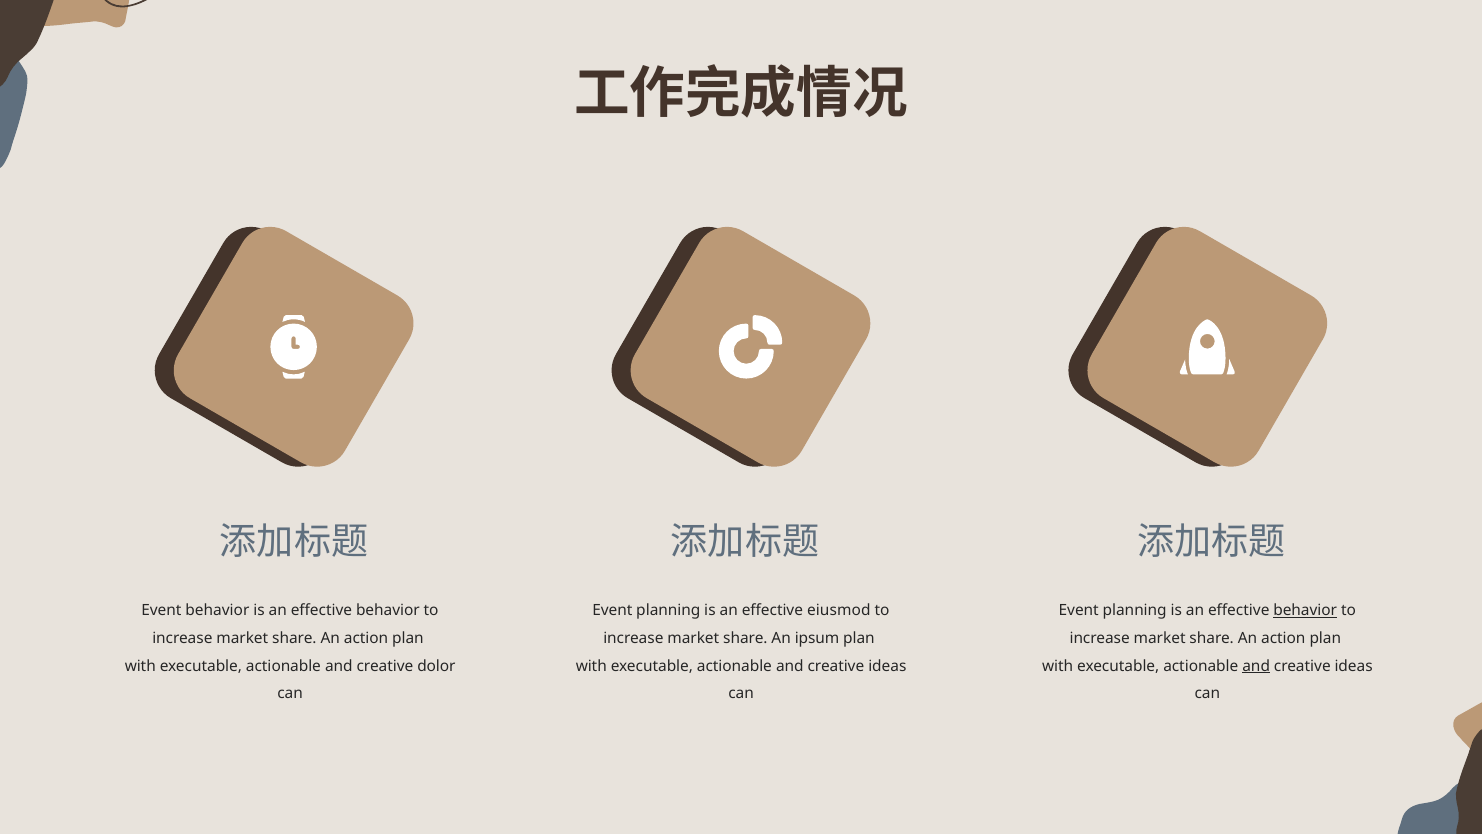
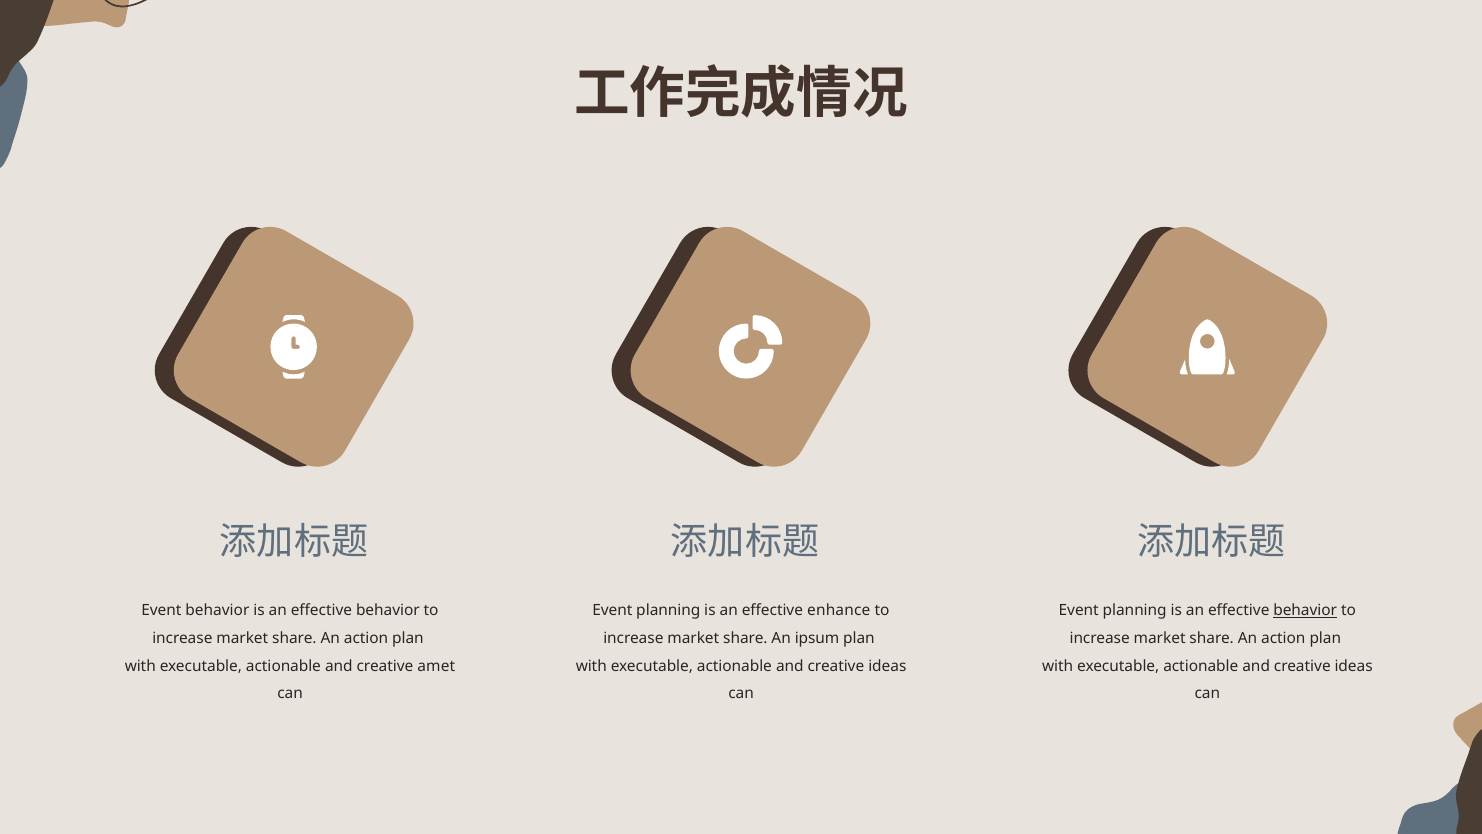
eiusmod: eiusmod -> enhance (839, 610)
dolor: dolor -> amet (436, 666)
and underline: present -> none (1256, 666)
